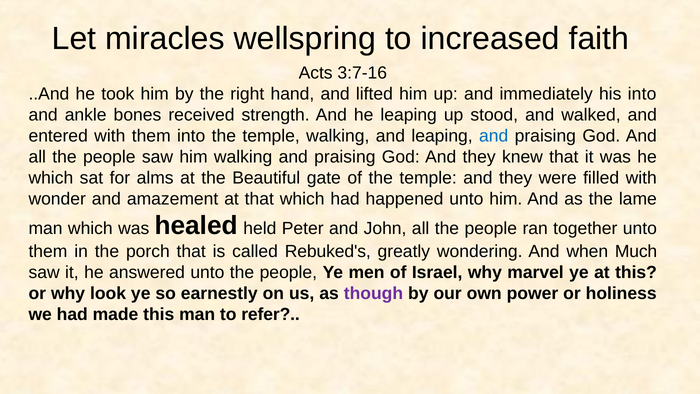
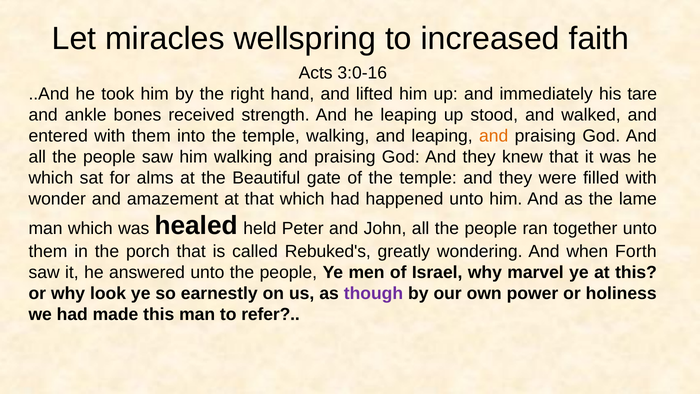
3:7-16: 3:7-16 -> 3:0-16 (362, 73)
his into: into -> tare (642, 94)
and colour: blue -> orange (494, 136)
Much: Much -> Forth (636, 251)
